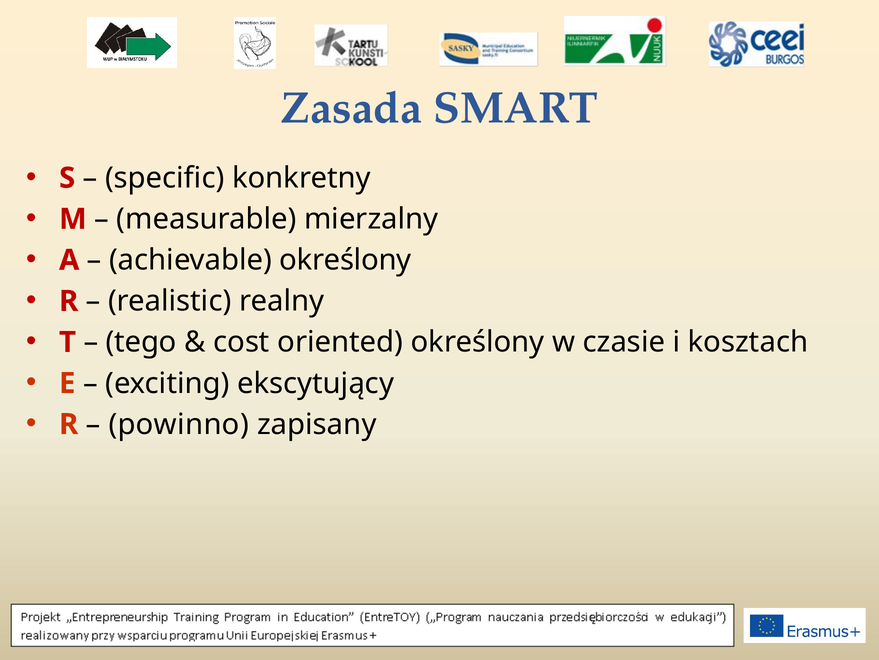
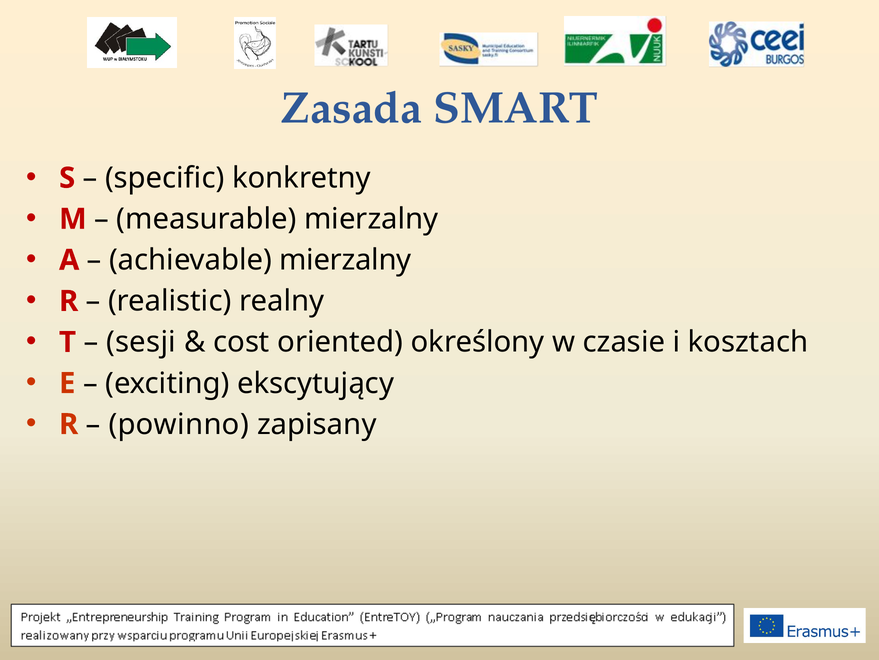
achievable określony: określony -> mierzalny (345, 260)
tego: tego -> sesji (141, 342)
